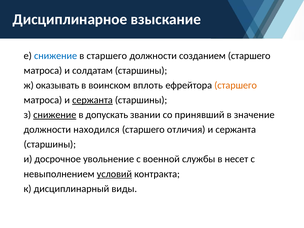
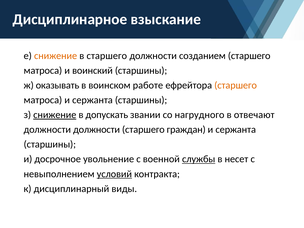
снижение colour: blue -> orange (56, 56)
солдатам: солдатам -> воинский (92, 70)
вплоть: вплоть -> работе (148, 85)
сержанта underline: present -> none (92, 100)
принявший: принявший -> нагрудного (200, 115)
значение: значение -> отвечают (254, 115)
должности находился: находился -> должности (97, 130)
отличия: отличия -> граждан (186, 130)
службы underline: none -> present (199, 159)
